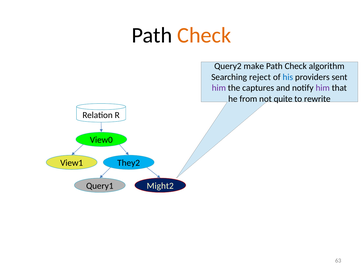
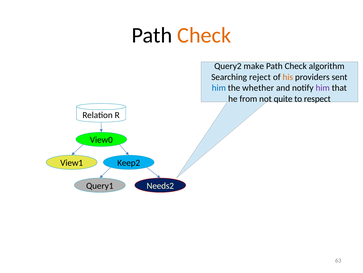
his colour: blue -> orange (288, 77)
him colour: purple -> blue (219, 88)
captures: captures -> whether (258, 88)
rewrite: rewrite -> respect (317, 99)
They2: They2 -> Keep2 (129, 162)
Might2: Might2 -> Needs2 (160, 185)
